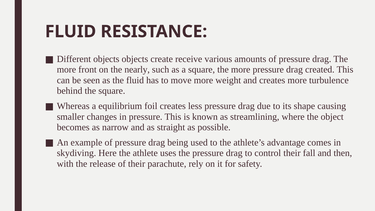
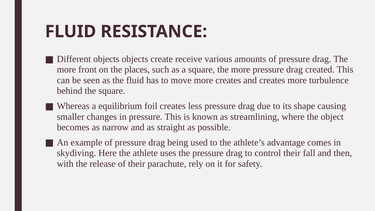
nearly: nearly -> places (137, 70)
more weight: weight -> creates (228, 80)
